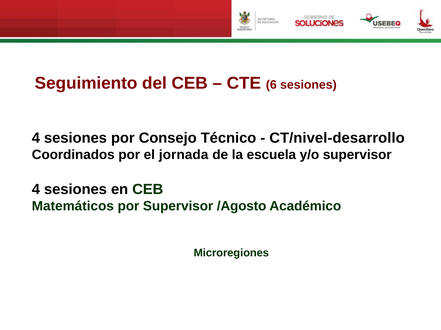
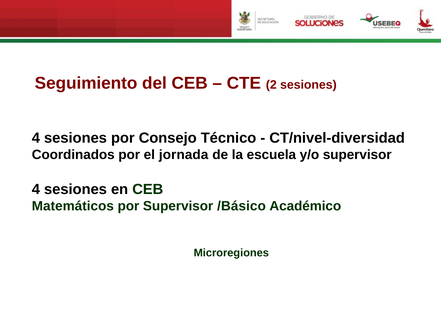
6: 6 -> 2 (271, 85)
CT/nivel-desarrollo: CT/nivel-desarrollo -> CT/nivel-diversidad (337, 138)
/Agosto: /Agosto -> /Básico (241, 207)
